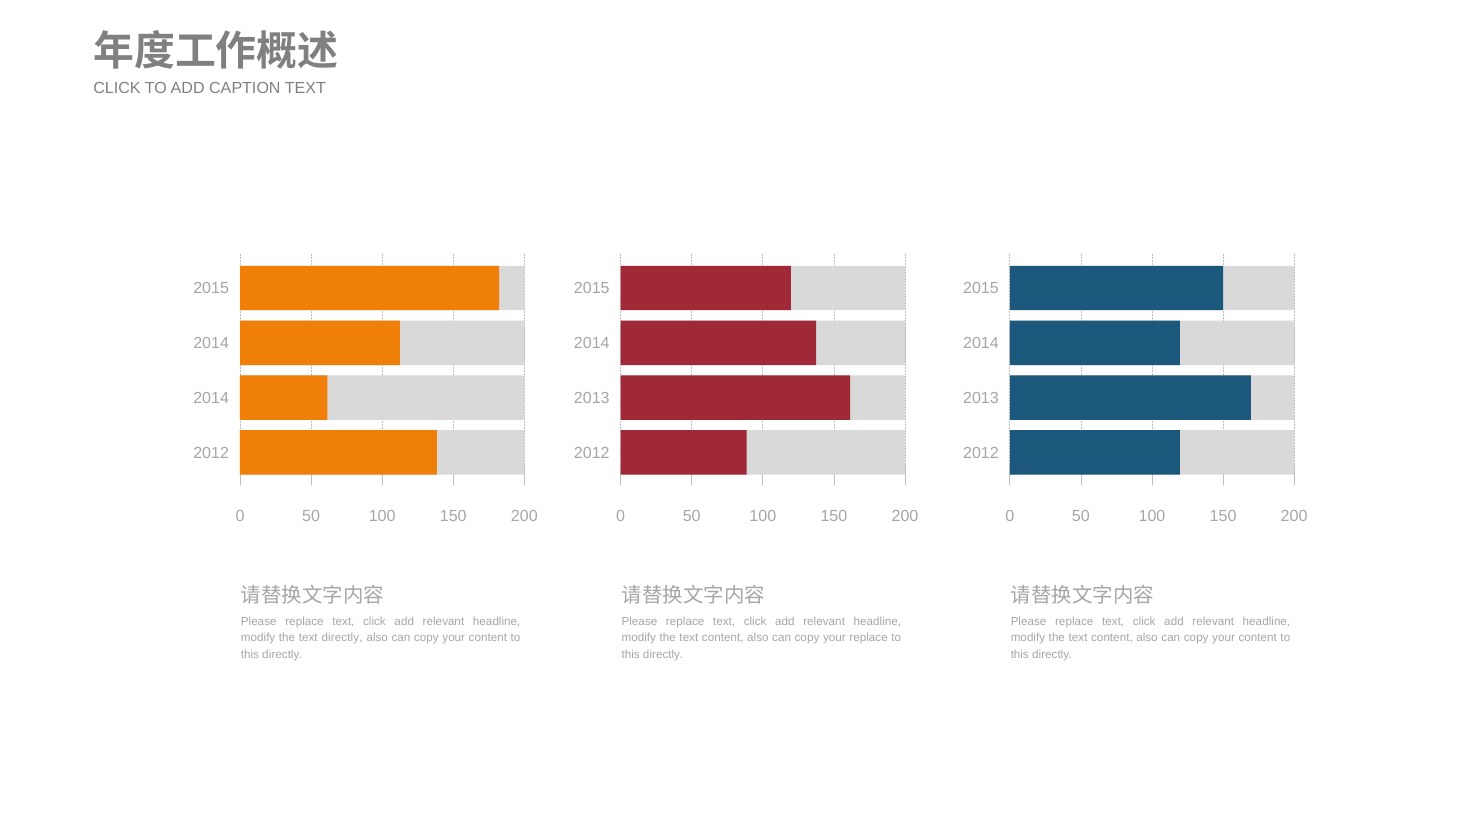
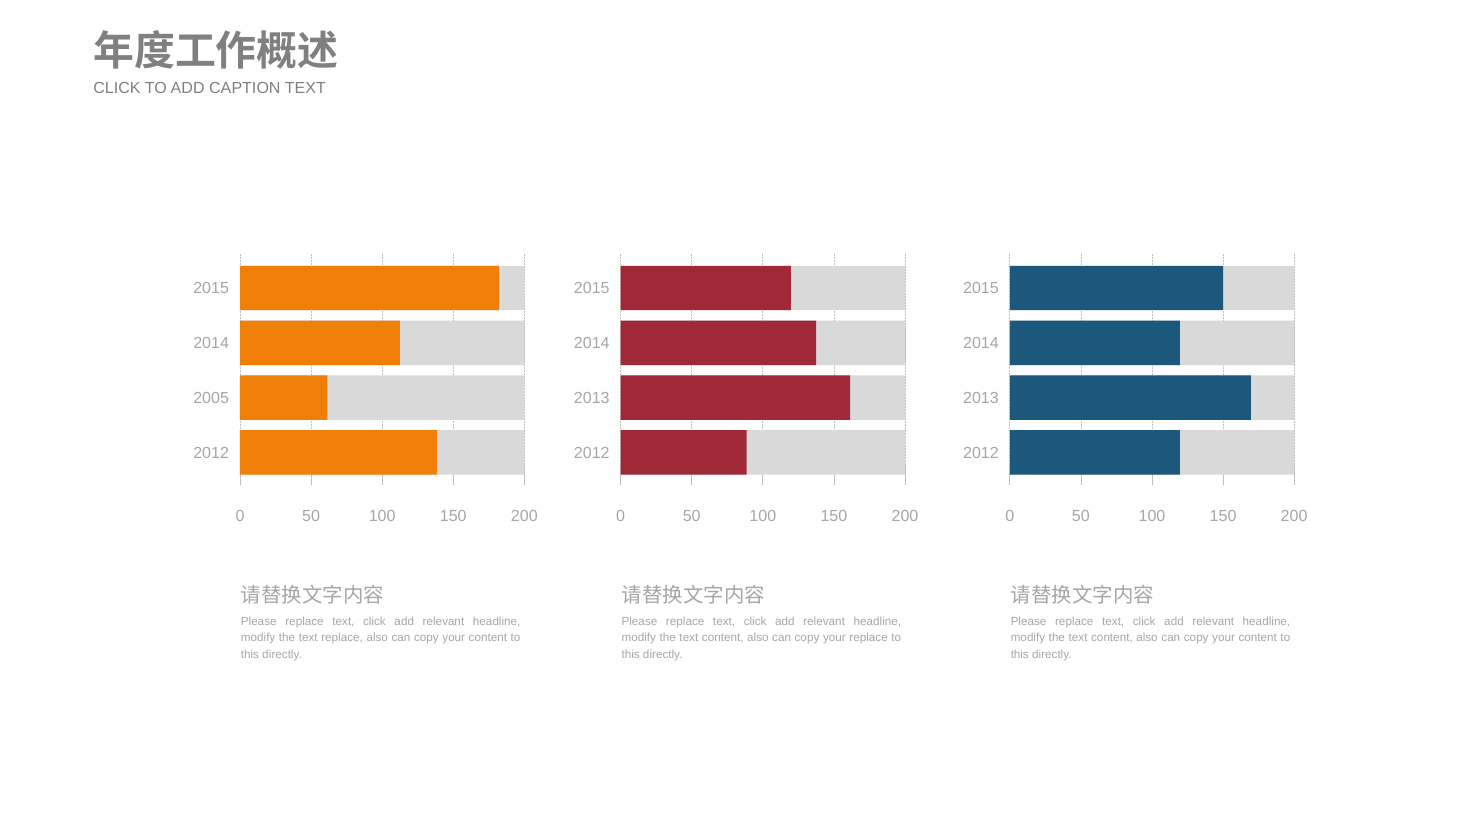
2014: 2014 -> 2005 (211, 398)
text directly: directly -> replace (342, 638)
